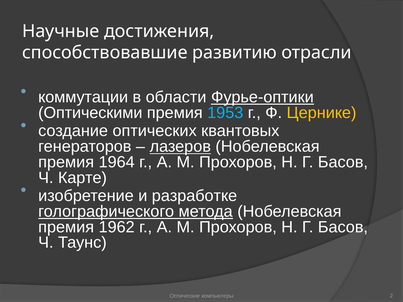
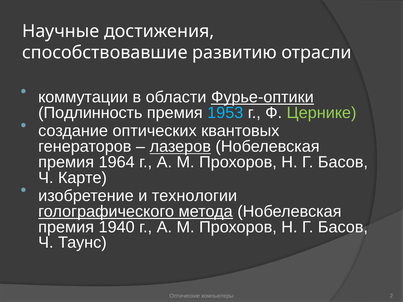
Оптическими: Оптическими -> Подлинность (90, 113)
Цернике colour: yellow -> light green (322, 113)
разработке: разработке -> технологии (194, 196)
1962: 1962 -> 1940 (117, 227)
